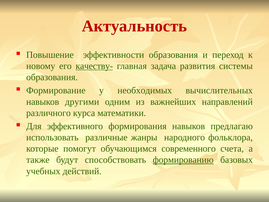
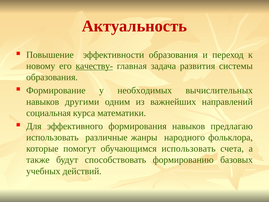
различного: различного -> социальная (49, 113)
обучающимся современного: современного -> использовать (189, 149)
формированию underline: present -> none (183, 160)
